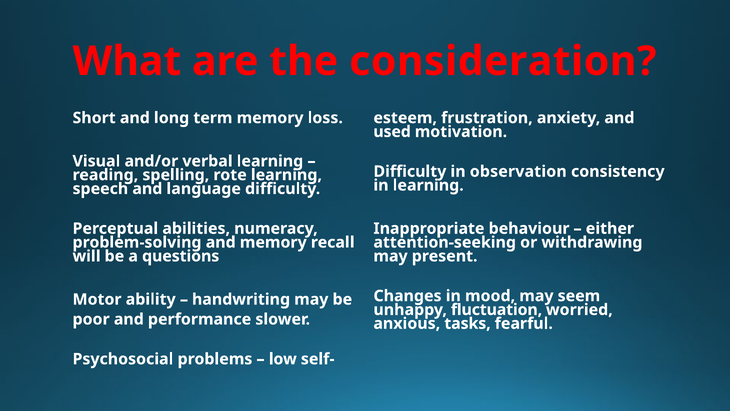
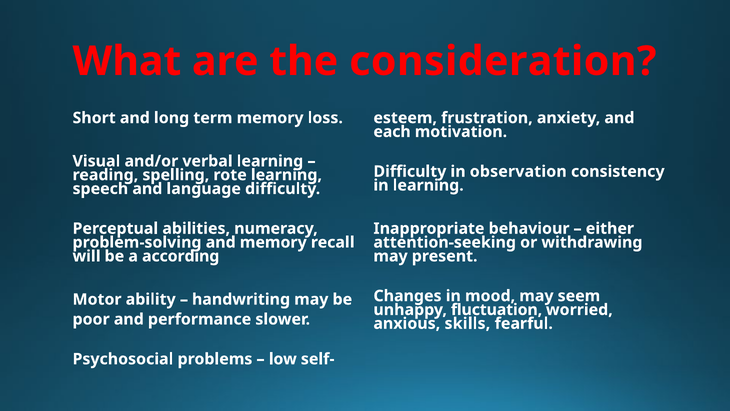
used: used -> each (392, 132)
questions: questions -> according (181, 256)
tasks: tasks -> skills (467, 323)
